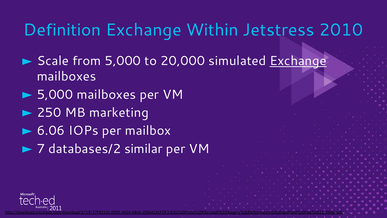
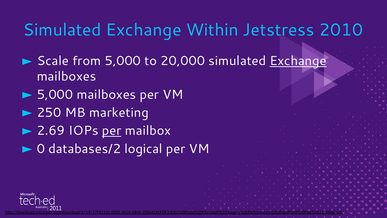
Definition: Definition -> Simulated (62, 30)
6.06: 6.06 -> 2.69 (51, 131)
per underline: none -> present (112, 131)
7: 7 -> 0 (41, 149)
similar: similar -> logical (143, 149)
